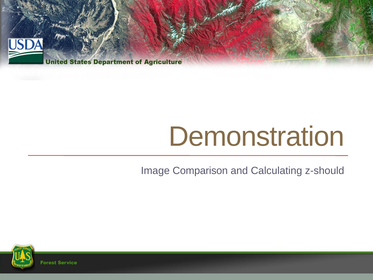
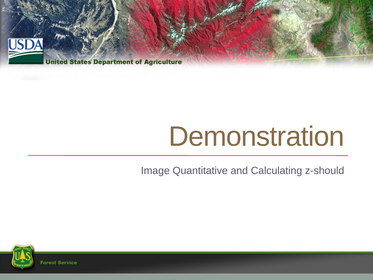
Comparison: Comparison -> Quantitative (200, 170)
